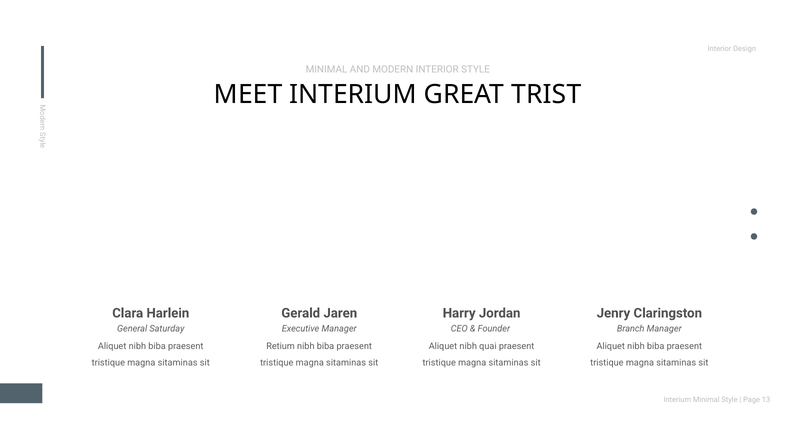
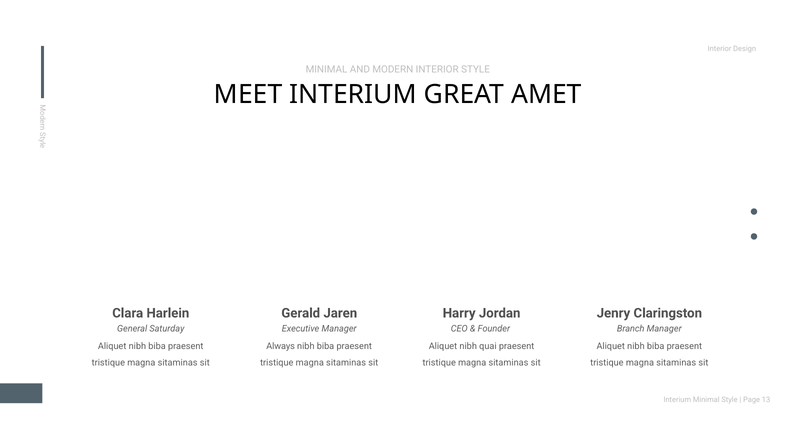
TRIST: TRIST -> AMET (546, 94)
Retium: Retium -> Always (281, 346)
